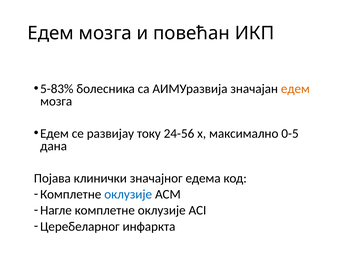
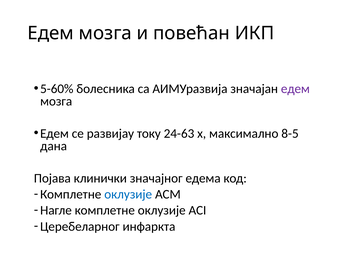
5-83%: 5-83% -> 5-60% (57, 89)
едем colour: orange -> purple (295, 89)
24-56: 24-56 -> 24-63 (179, 133)
0-5: 0-5 -> 8-5 (290, 133)
